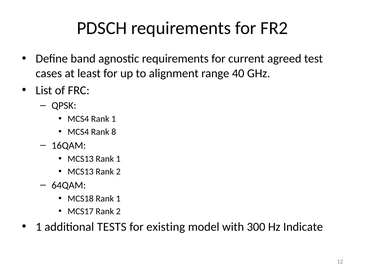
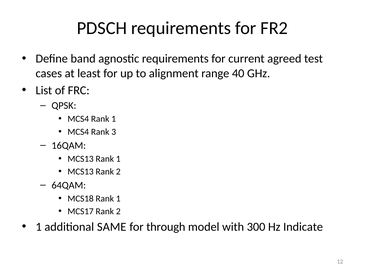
8: 8 -> 3 (114, 132)
TESTS: TESTS -> SAME (112, 227)
existing: existing -> through (166, 227)
